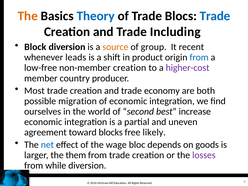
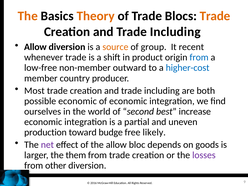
Theory colour: blue -> orange (96, 16)
Trade colour: blue -> orange (215, 16)
Block: Block -> Allow (35, 47)
whenever leads: leads -> trade (76, 57)
non-member creation: creation -> outward (130, 68)
higher-cost colour: purple -> blue (188, 68)
economy: economy -> including (162, 91)
possible migration: migration -> economic (78, 101)
agreement: agreement -> production (45, 132)
blocks: blocks -> budge (111, 132)
net colour: blue -> purple (47, 145)
the wage: wage -> allow (116, 145)
while: while -> other (56, 166)
